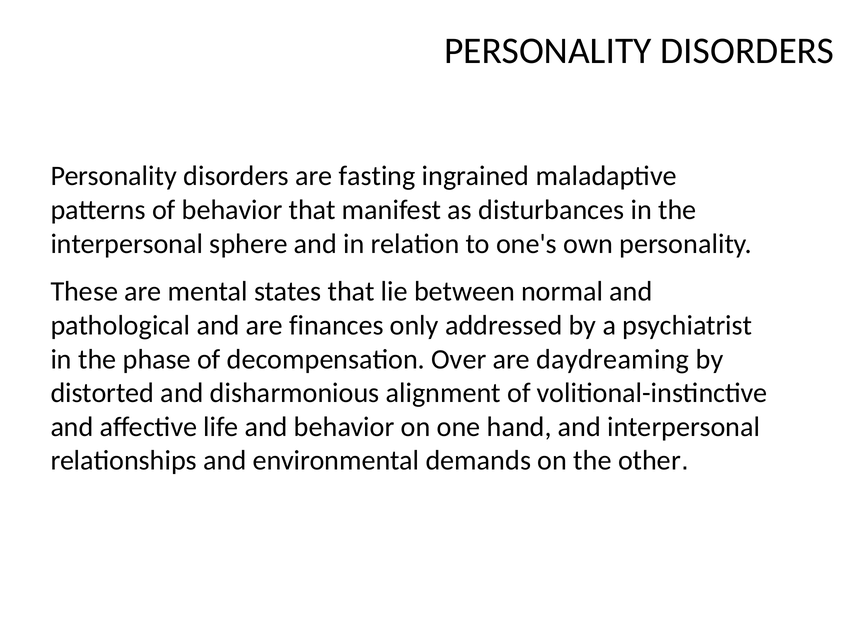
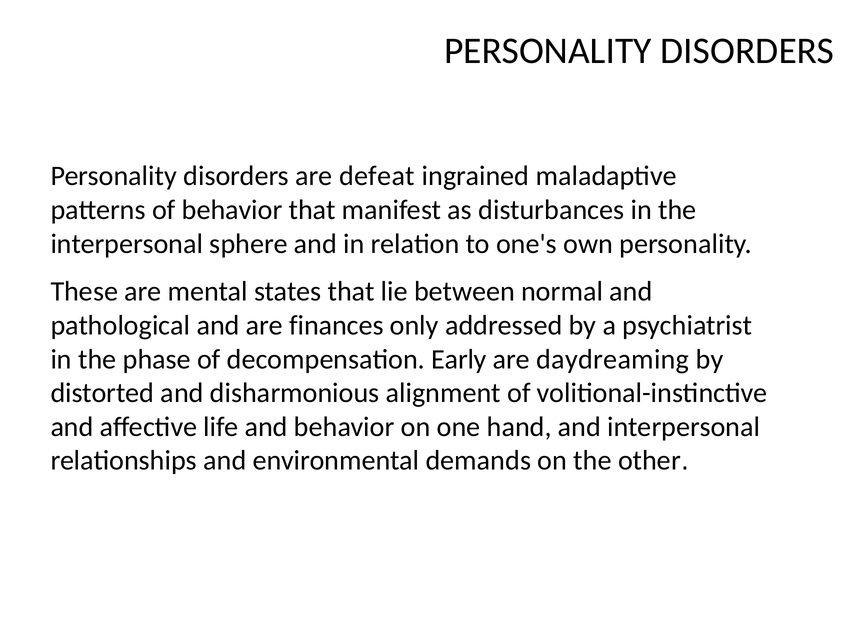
fasting: fasting -> defeat (377, 176)
Over: Over -> Early (459, 359)
